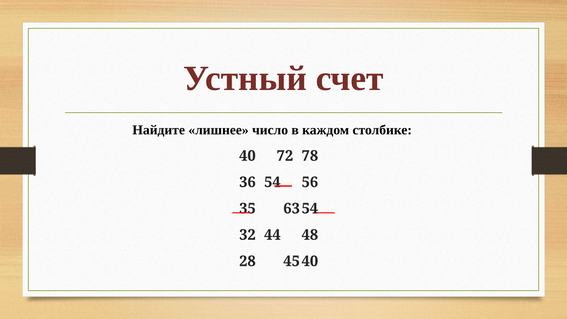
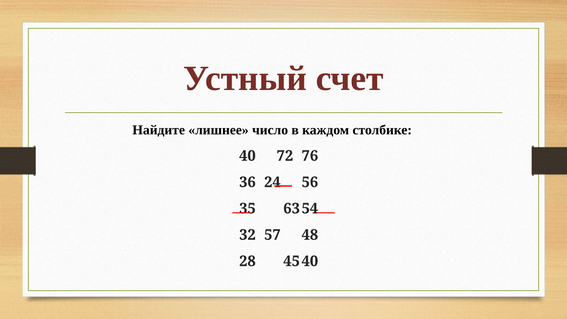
78: 78 -> 76 (310, 156)
54: 54 -> 24 (272, 182)
44: 44 -> 57 (272, 235)
